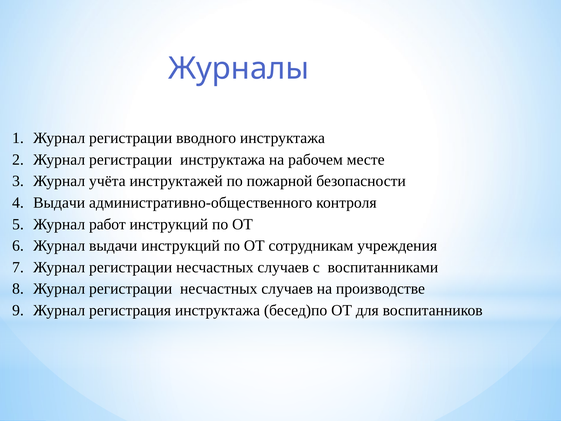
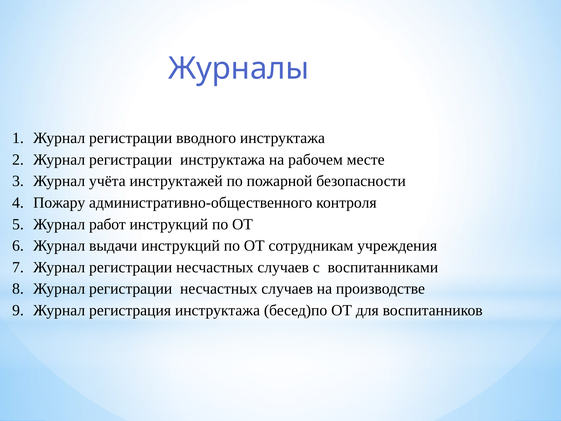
Выдачи: Выдачи -> Пожару (59, 203)
